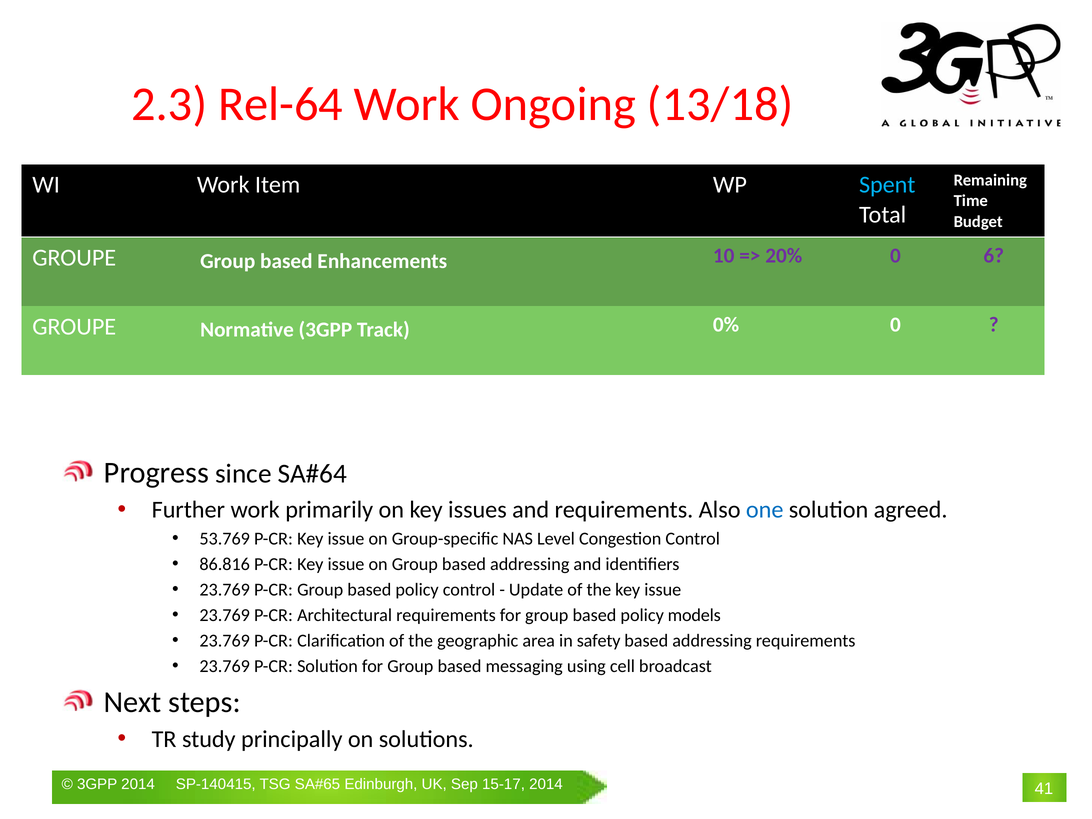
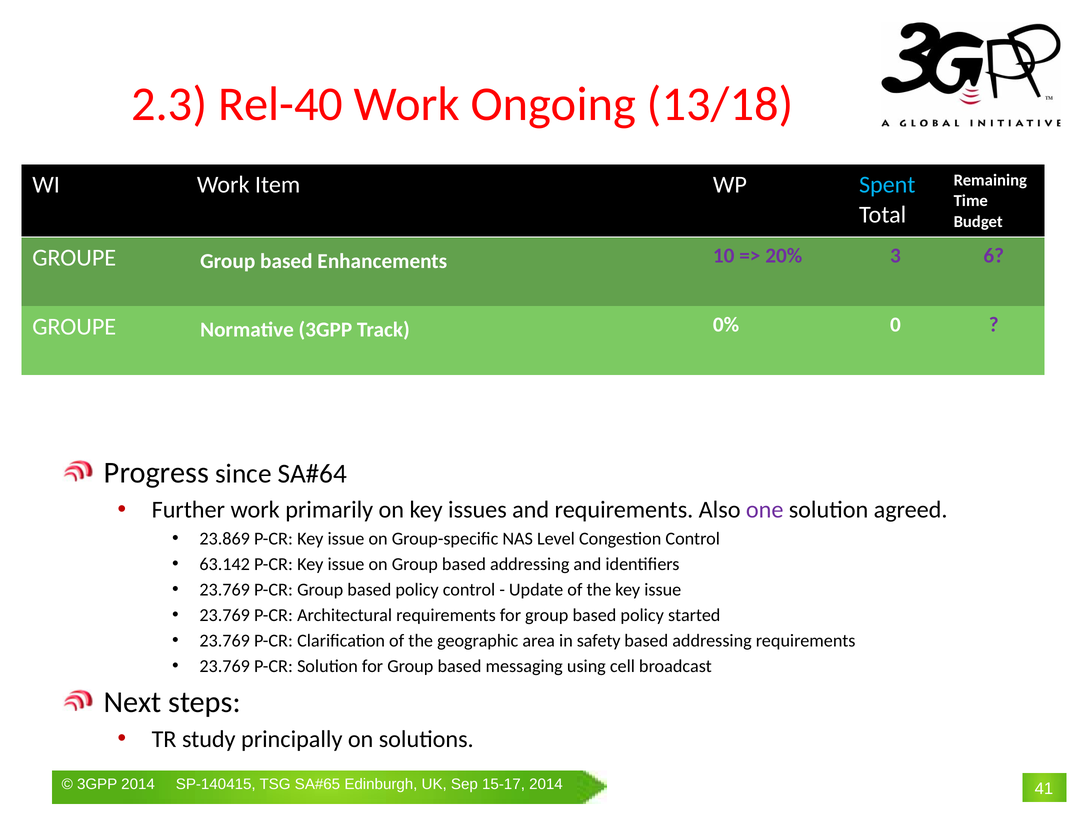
Rel-64: Rel-64 -> Rel-40 (281, 104)
20% 0: 0 -> 3 (895, 256)
one colour: blue -> purple (765, 510)
53.769: 53.769 -> 23.869 (225, 539)
86.816: 86.816 -> 63.142 (225, 564)
models: models -> started (694, 615)
